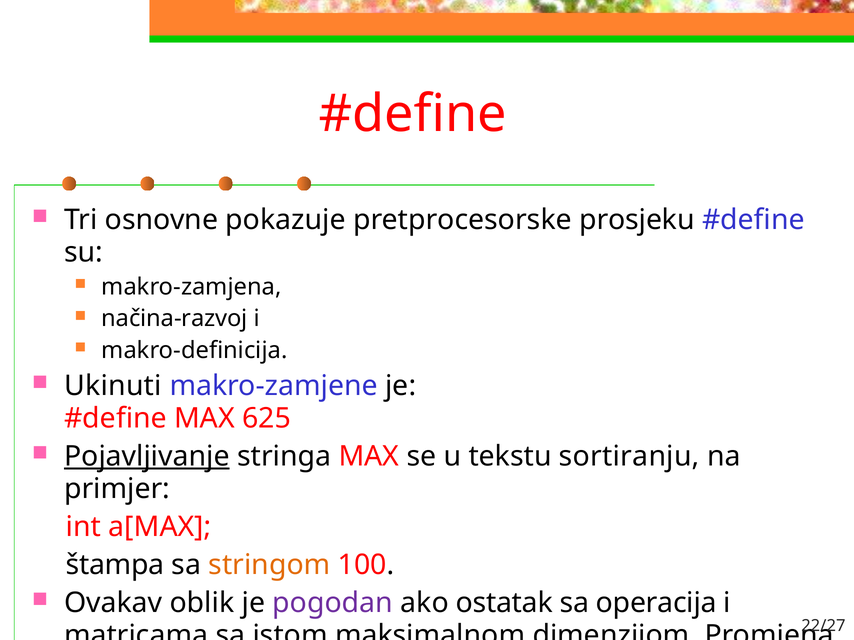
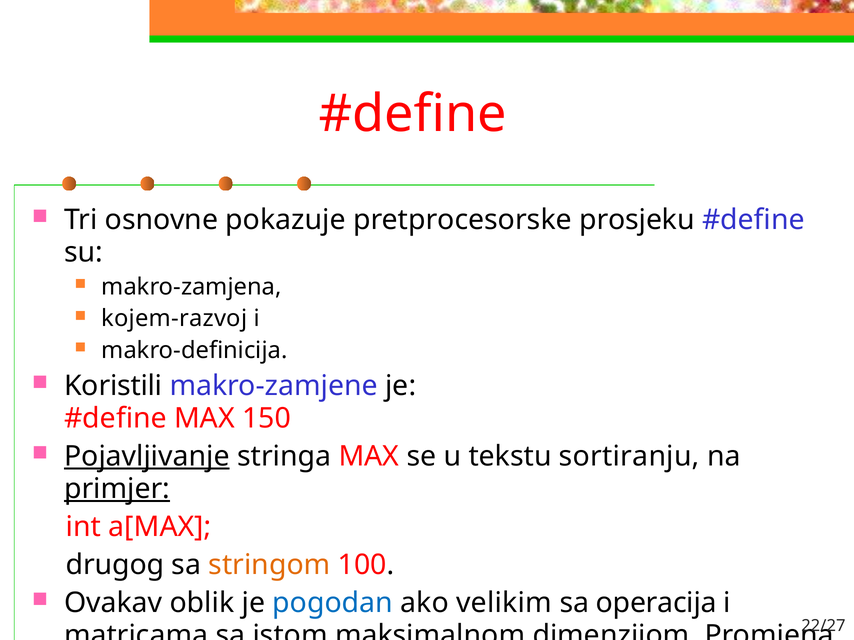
načina-razvoj: načina-razvoj -> kojem-razvoj (174, 319)
Ukinuti: Ukinuti -> Koristili (113, 386)
625: 625 -> 150 (267, 419)
primjer underline: none -> present (117, 489)
štampa: štampa -> drugog (115, 565)
pogodan colour: purple -> blue (333, 603)
ostatak: ostatak -> velikim (504, 603)
